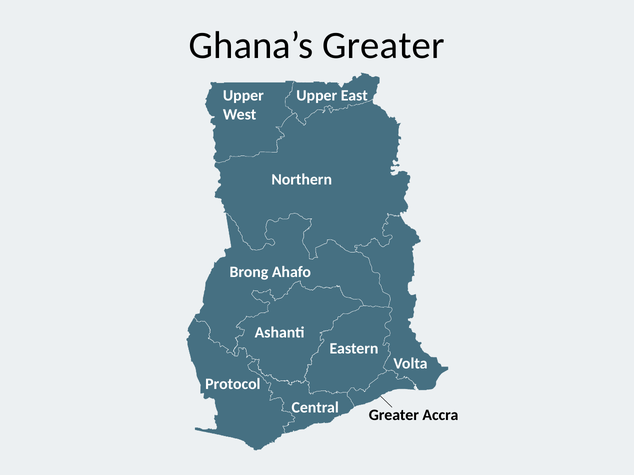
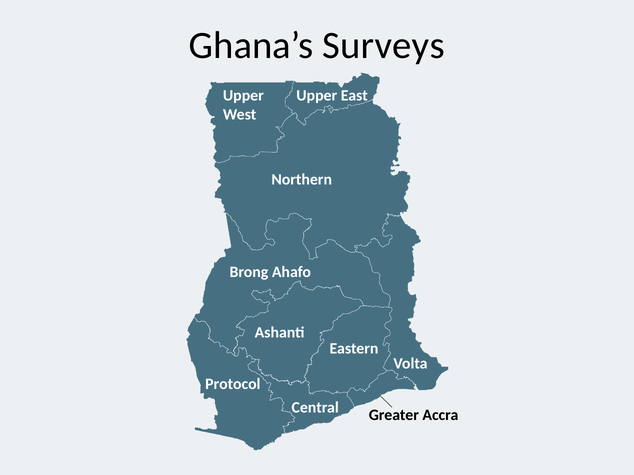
Ghana’s Greater: Greater -> Surveys (383, 46)
